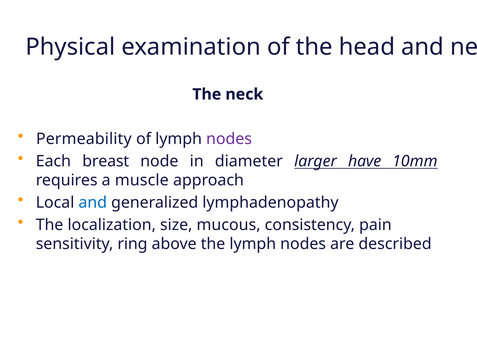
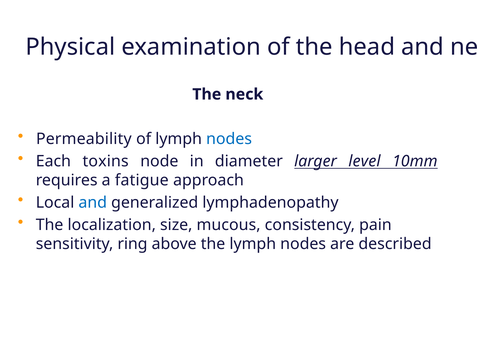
nodes colour: purple -> blue (229, 139)
breast: breast -> toxins (106, 161)
have: have -> level (364, 161)
muscle: muscle -> fatigue (142, 180)
